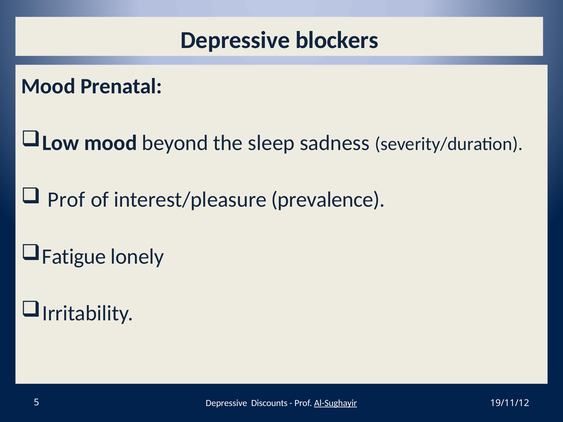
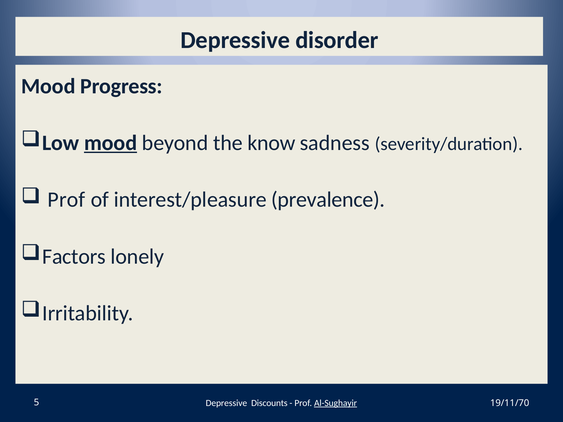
blockers: blockers -> disorder (337, 40)
Prenatal: Prenatal -> Progress (121, 86)
mood underline: none -> present (111, 143)
sleep: sleep -> know (271, 143)
Fatigue: Fatigue -> Factors (74, 257)
19/11/12: 19/11/12 -> 19/11/70 (510, 403)
